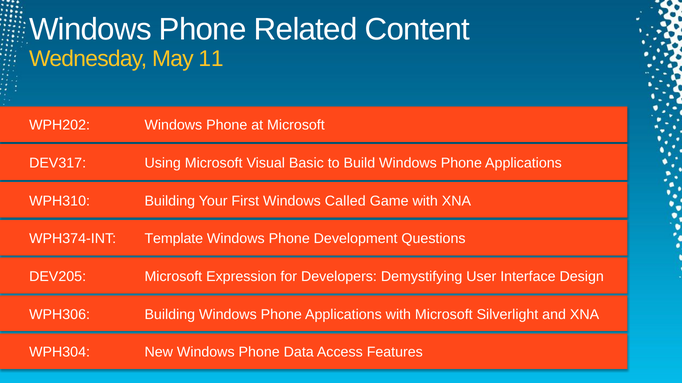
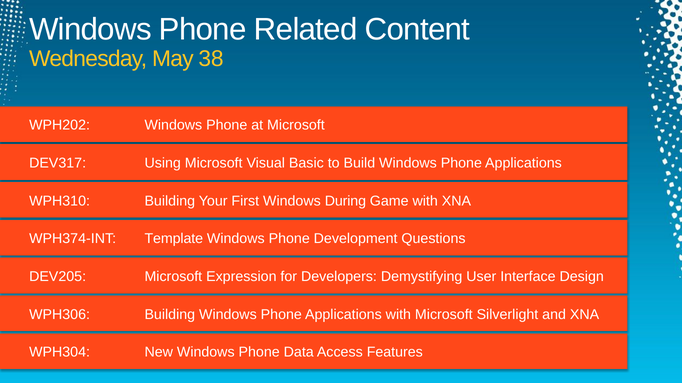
11: 11 -> 38 (211, 59)
Called: Called -> During (345, 201)
